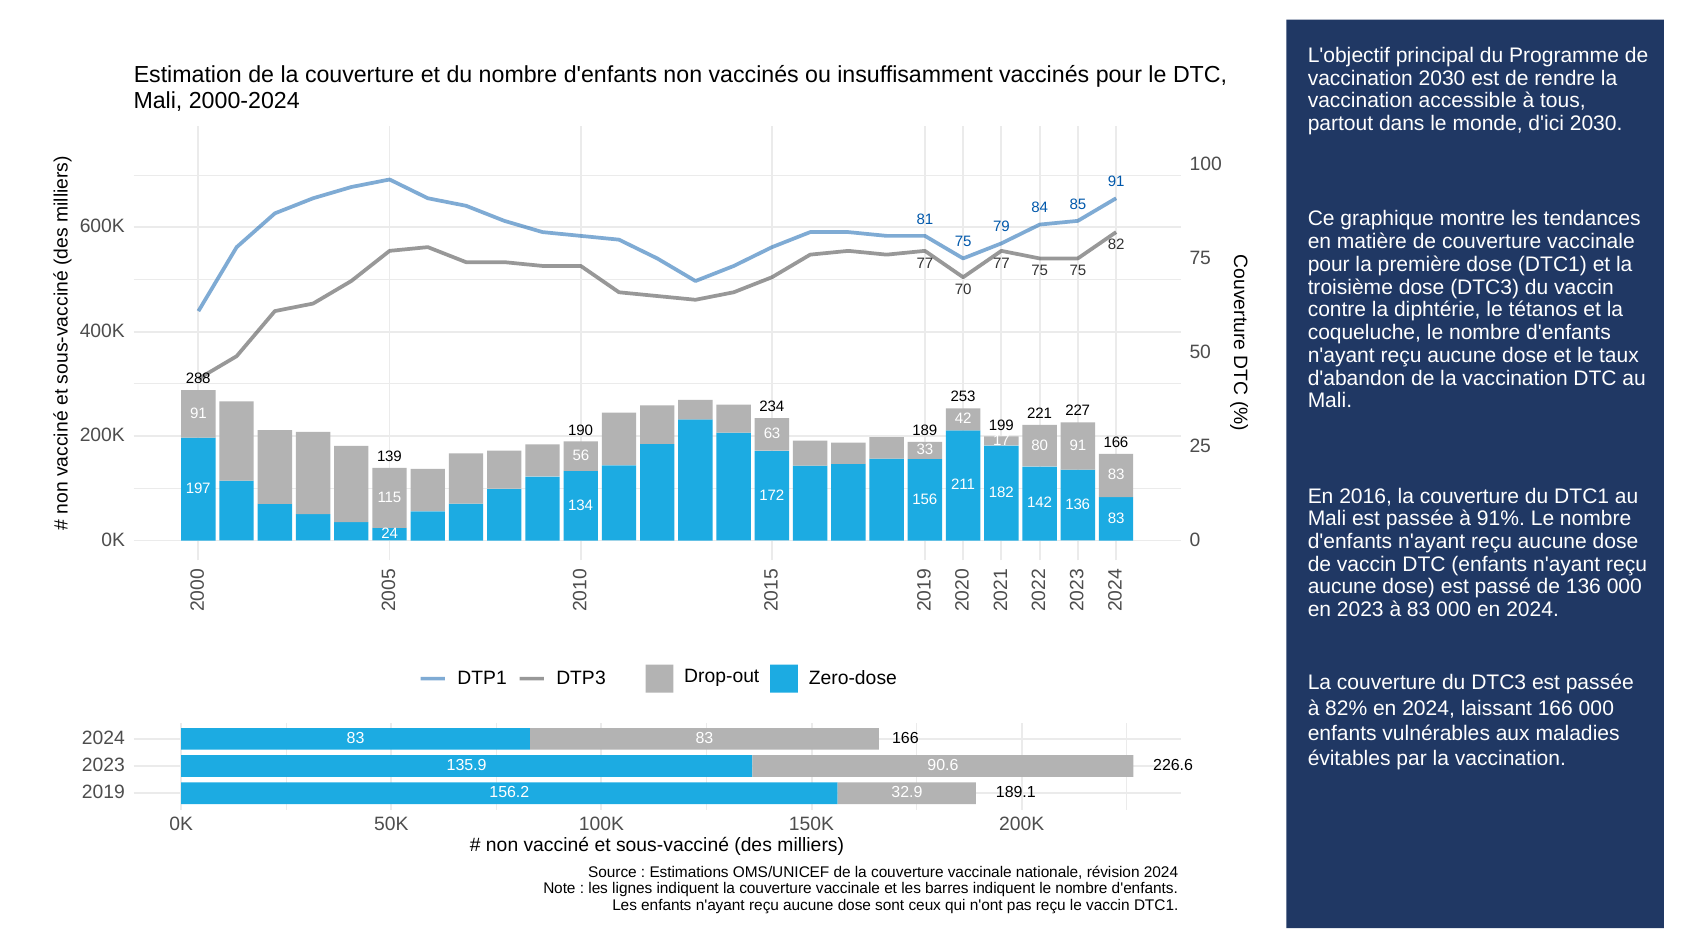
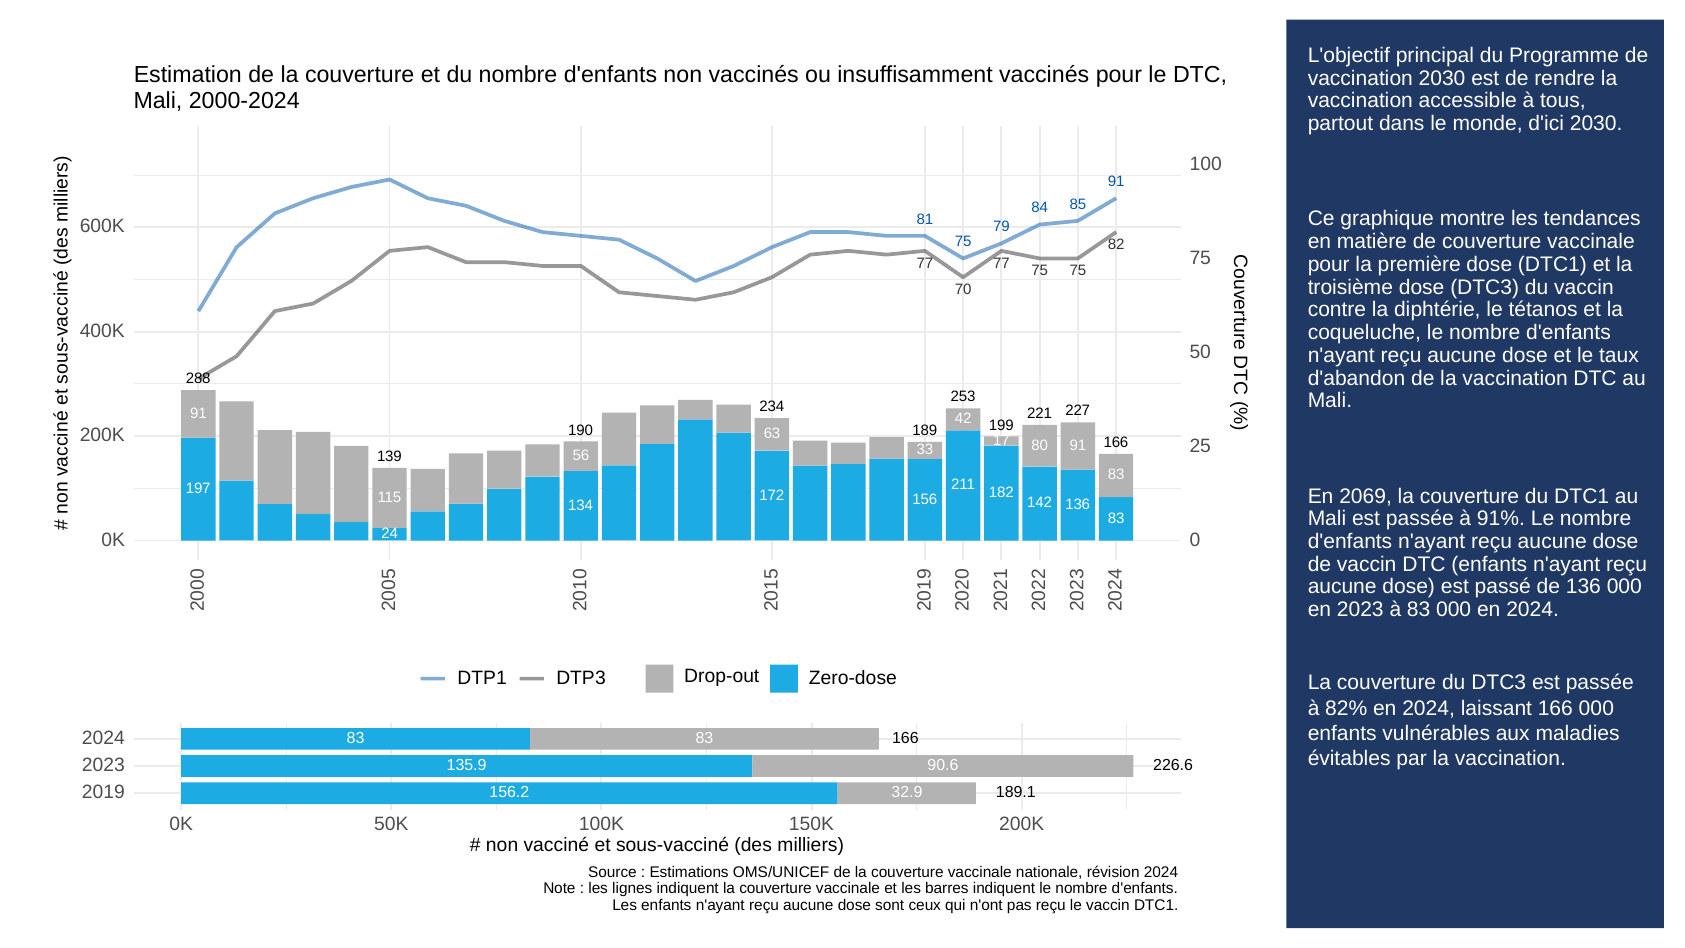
2016: 2016 -> 2069 (1366, 496)
